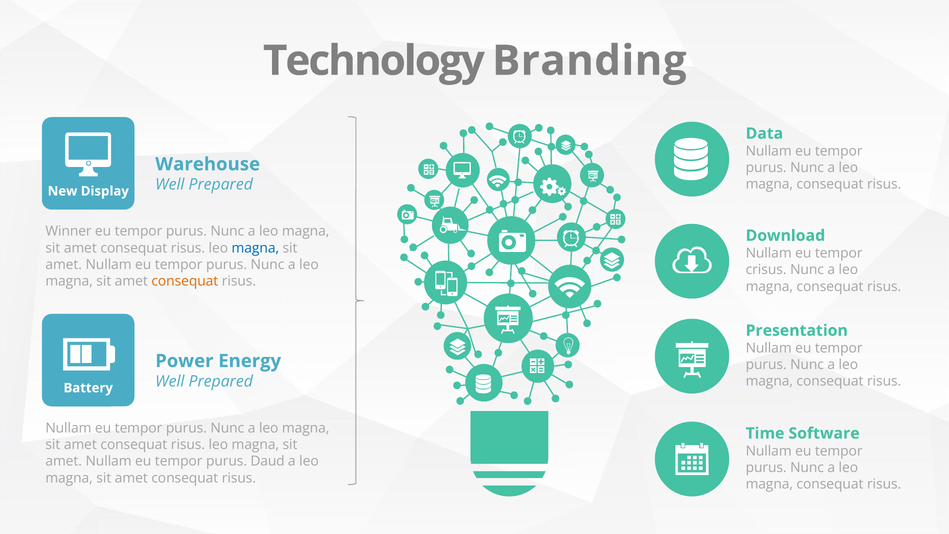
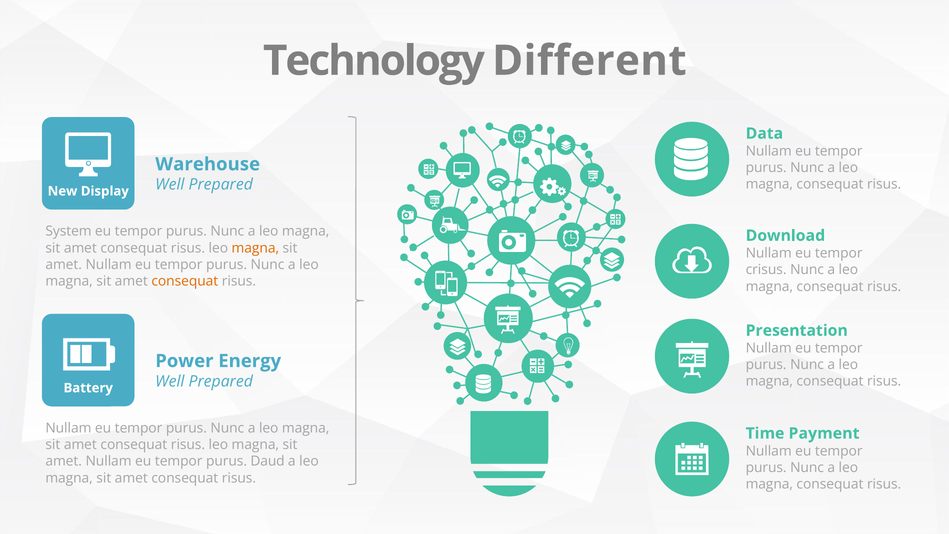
Branding: Branding -> Different (589, 61)
Winner: Winner -> System (69, 231)
magna colour: blue -> orange (255, 248)
Software: Software -> Payment (824, 433)
